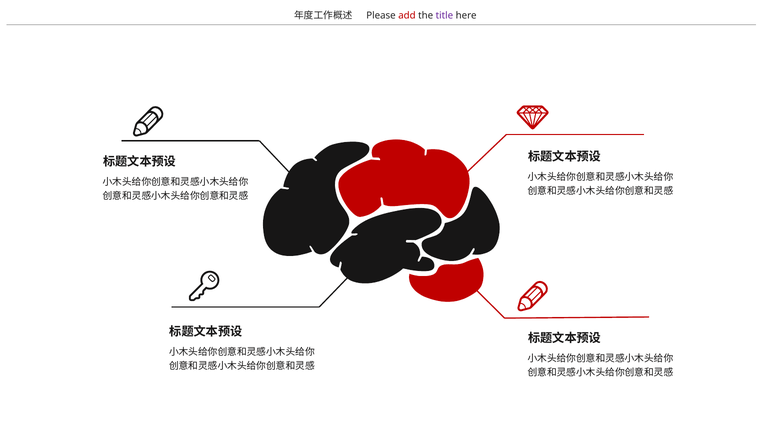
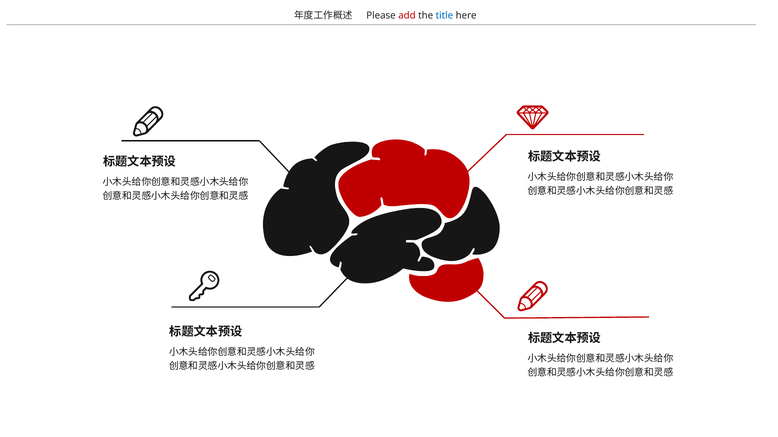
title colour: purple -> blue (444, 16)
